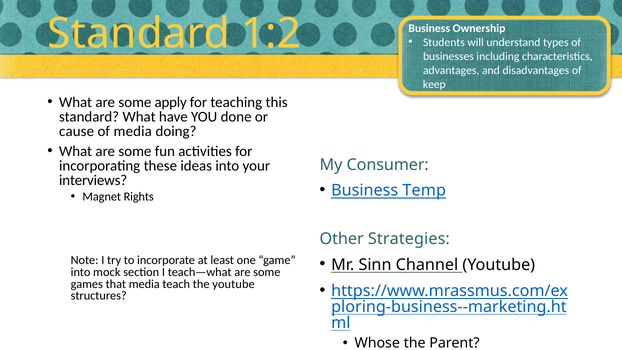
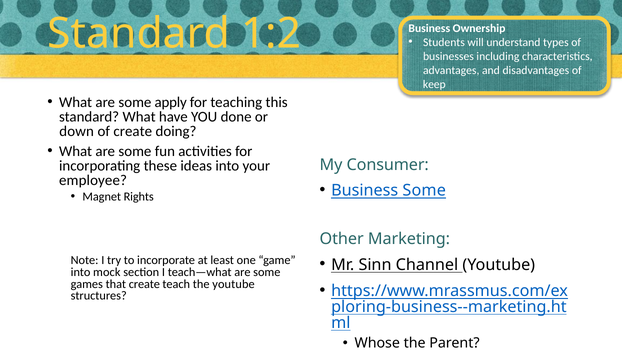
cause: cause -> down (77, 131)
of media: media -> create (133, 131)
interviews: interviews -> employee (93, 180)
Business Temp: Temp -> Some (424, 191)
Strategies: Strategies -> Marketing (409, 239)
that media: media -> create (144, 284)
